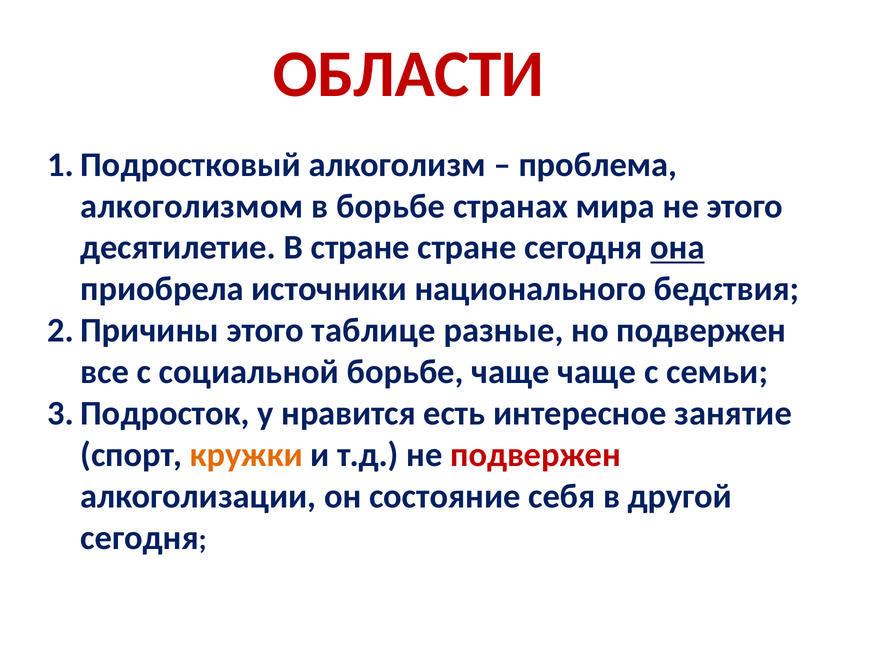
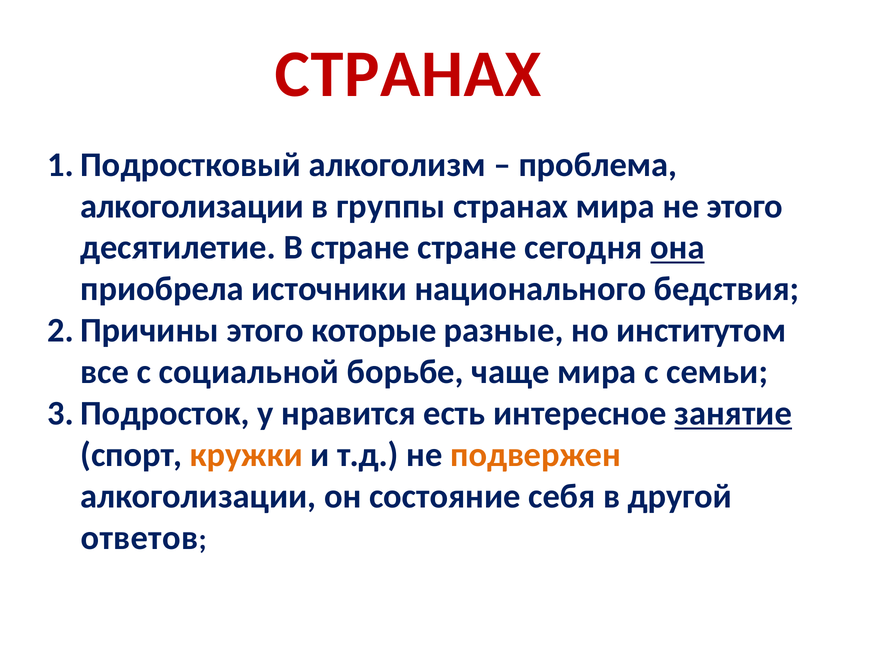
ОБЛАСТИ: ОБЛАСТИ -> СТРАНАХ (408, 74)
алкоголизмом: алкоголизмом -> алкоголизации (192, 206)
в борьбе: борьбе -> группы (391, 206)
таблице: таблице -> которые (374, 330)
но подвержен: подвержен -> институтом (701, 330)
чаще чаще: чаще -> мира (597, 372)
занятие underline: none -> present (733, 413)
подвержен colour: red -> orange (536, 454)
сегодня: сегодня -> ответов (139, 537)
